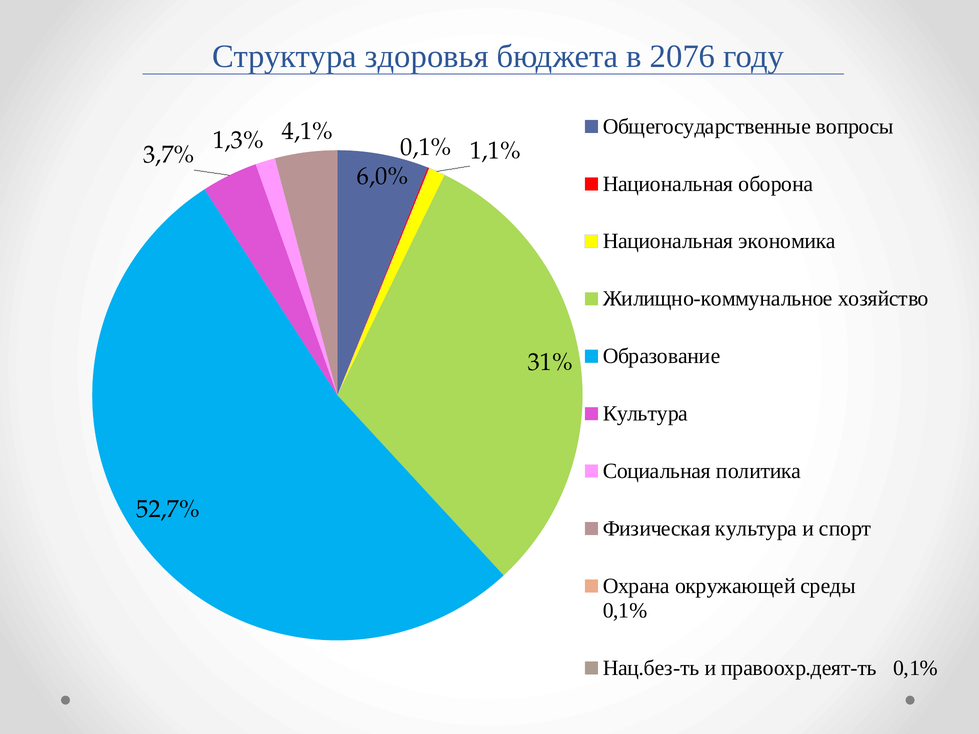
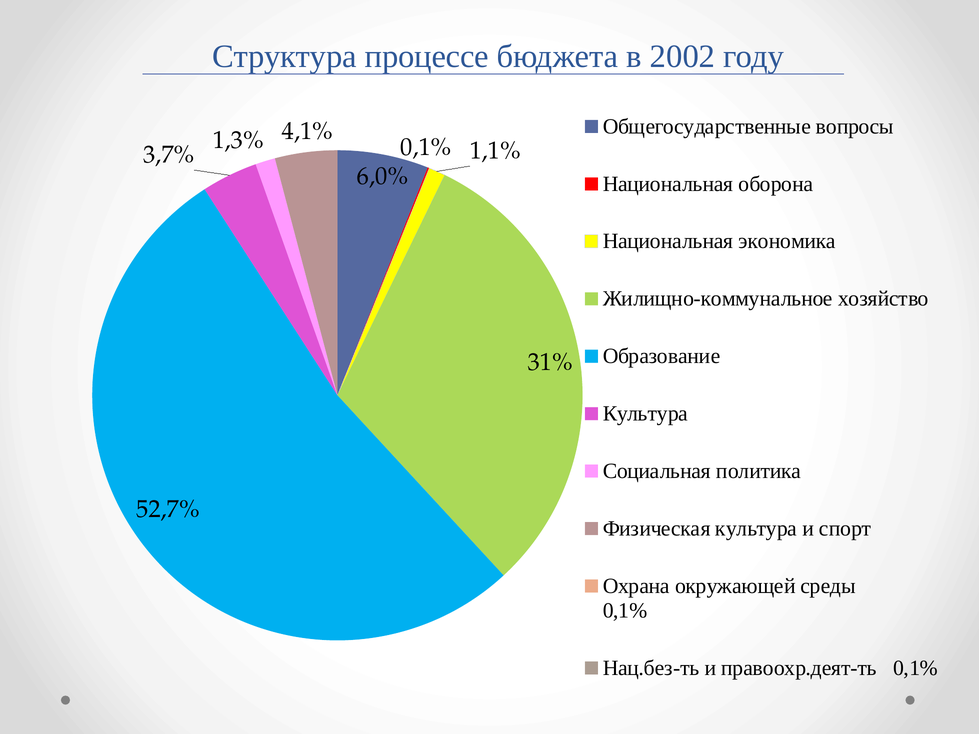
здоровья: здоровья -> процессе (427, 57)
2076: 2076 -> 2002 (683, 57)
